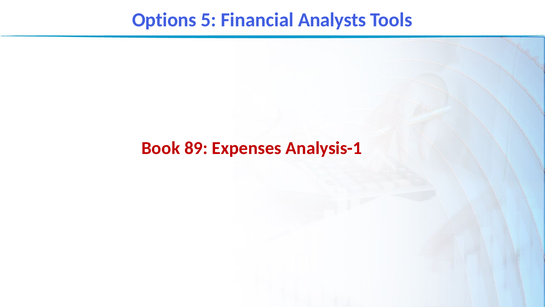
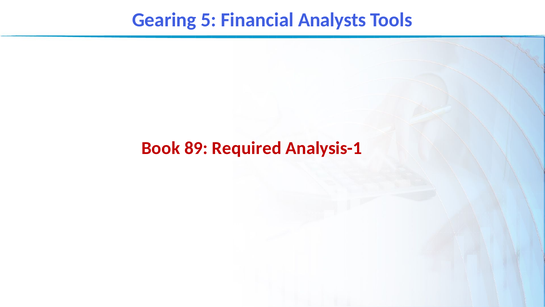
Options: Options -> Gearing (164, 20)
Expenses: Expenses -> Required (247, 148)
